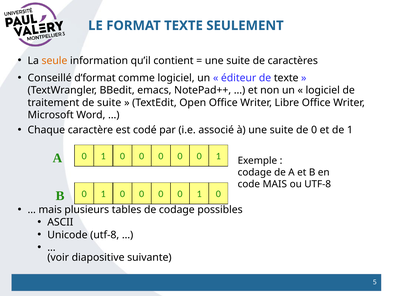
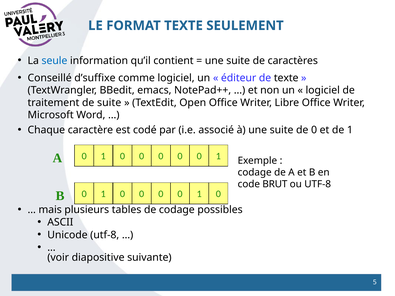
seule colour: orange -> blue (54, 61)
d’format: d’format -> d’suffixe (95, 78)
code MAIS: MAIS -> BRUT (275, 184)
